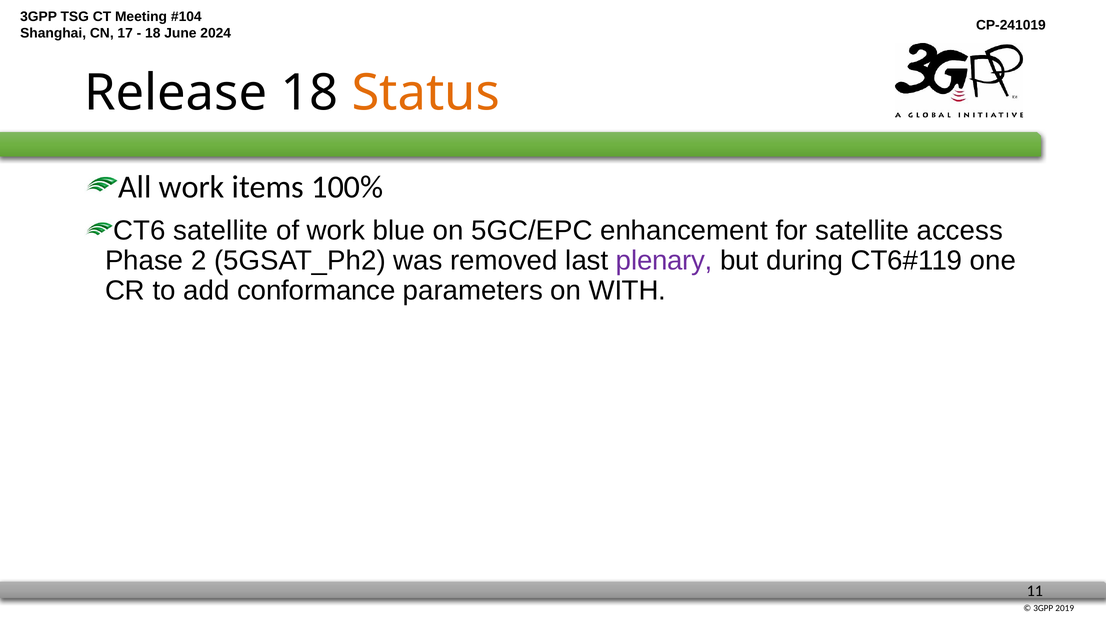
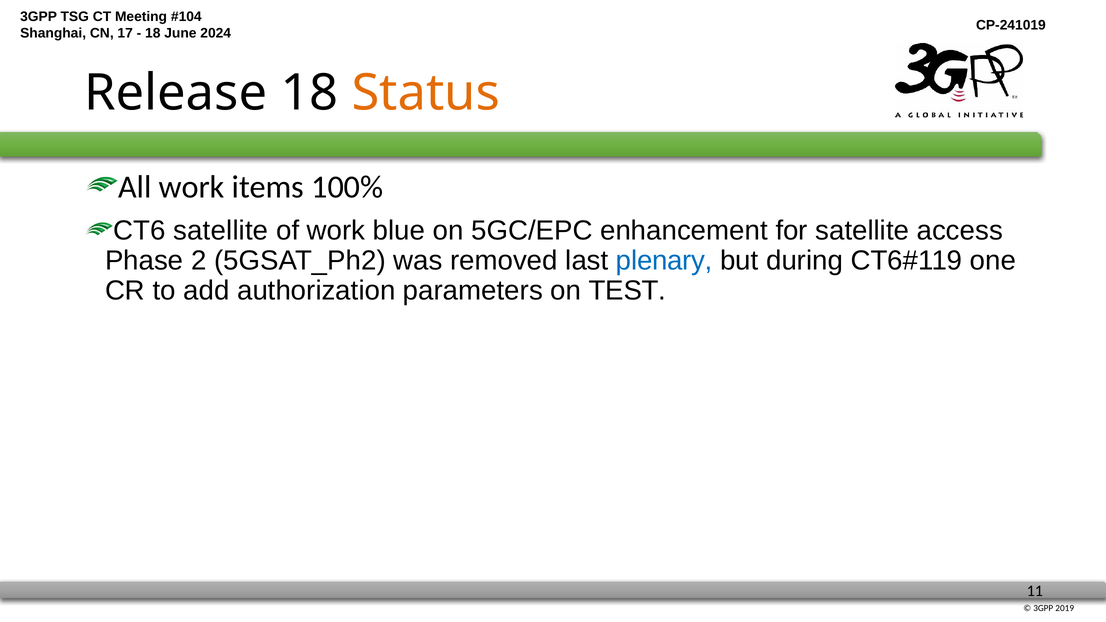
plenary colour: purple -> blue (664, 261)
conformance: conformance -> authorization (316, 291)
WITH: WITH -> TEST (627, 291)
